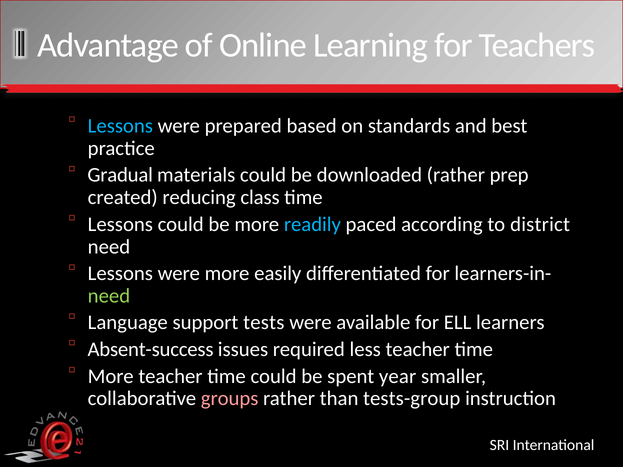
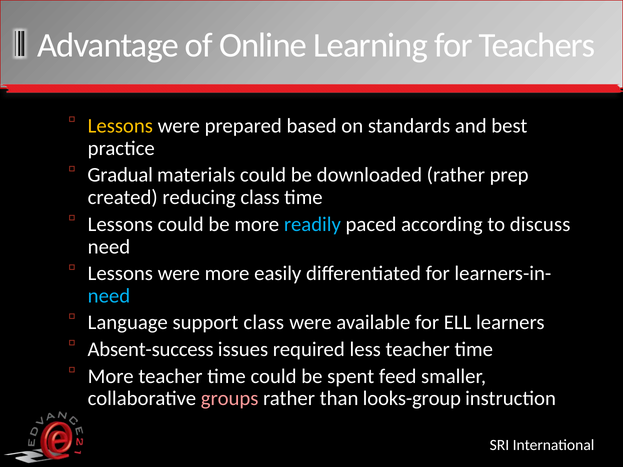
Lessons colour: light blue -> yellow (120, 126)
district: district -> discuss (540, 224)
need colour: light green -> light blue (109, 296)
support tests: tests -> class (264, 323)
year: year -> feed (398, 376)
tests-group: tests-group -> looks-group (412, 399)
